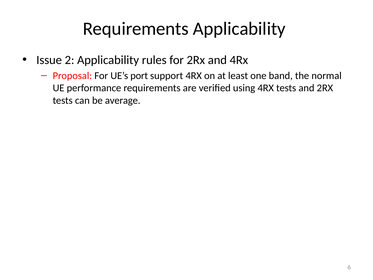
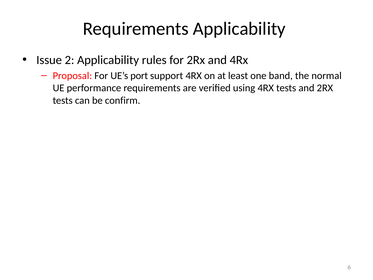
average: average -> confirm (123, 100)
